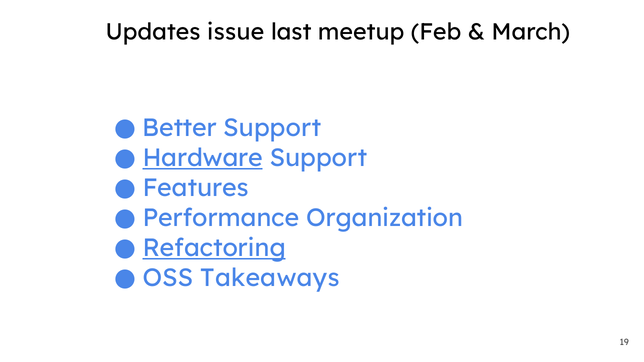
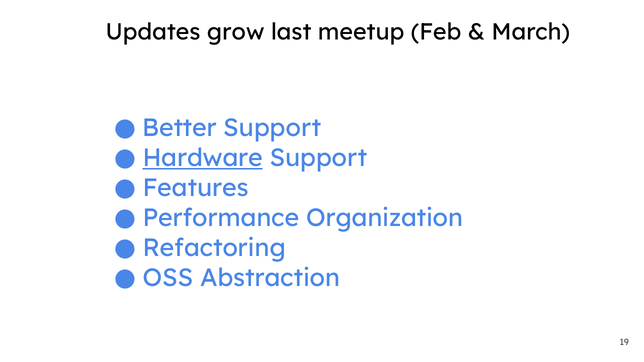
issue: issue -> grow (236, 32)
Refactoring underline: present -> none (214, 248)
Takeaways: Takeaways -> Abstraction (270, 278)
